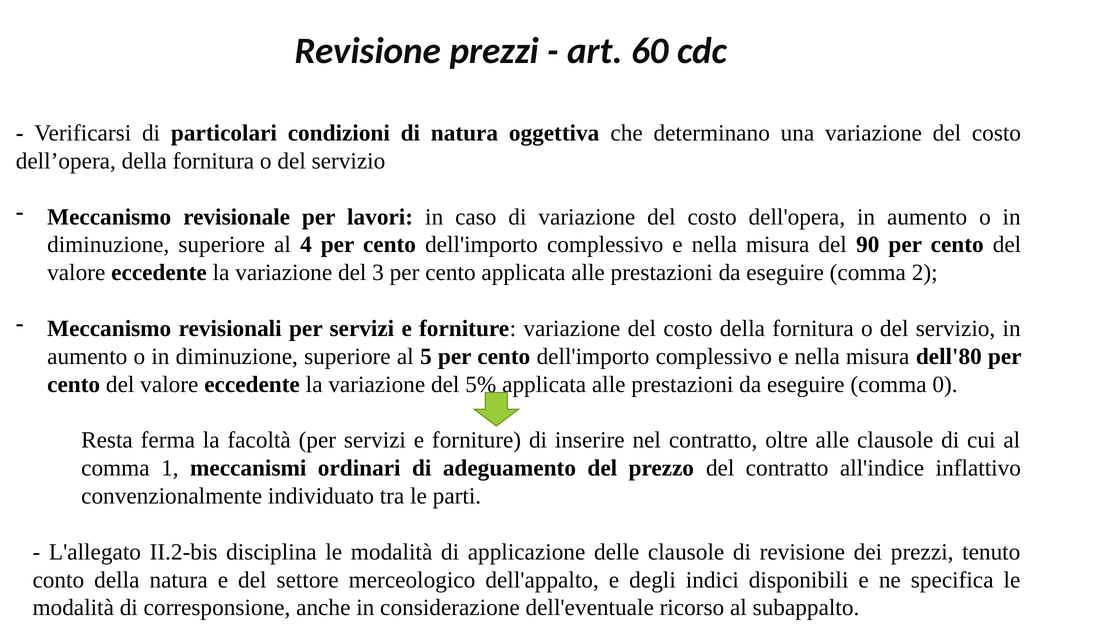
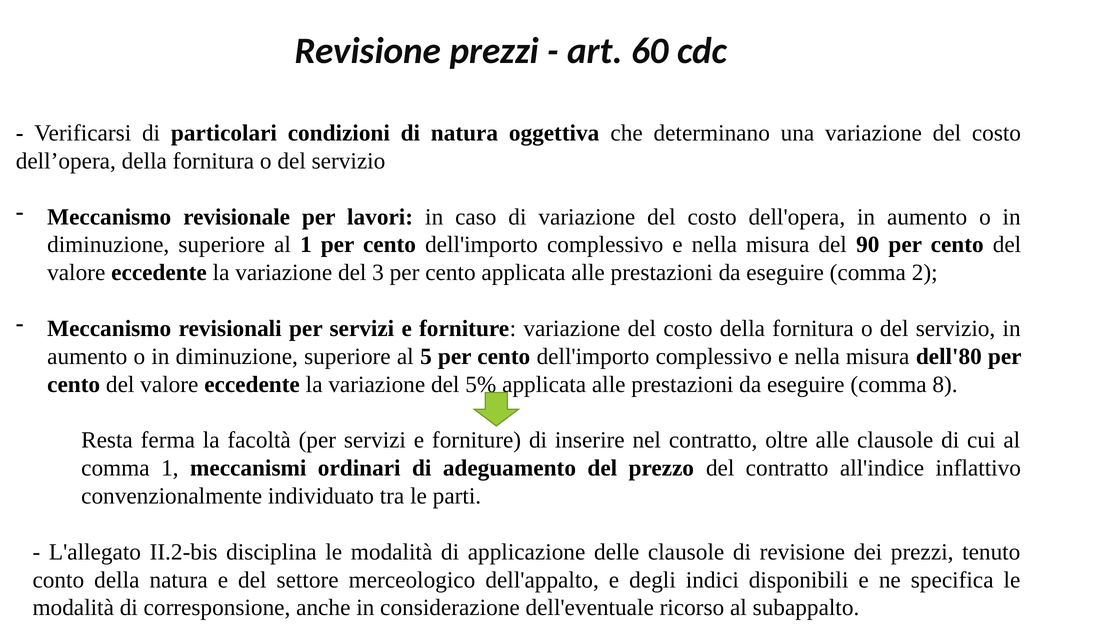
al 4: 4 -> 1 (306, 245)
0: 0 -> 8 (945, 384)
